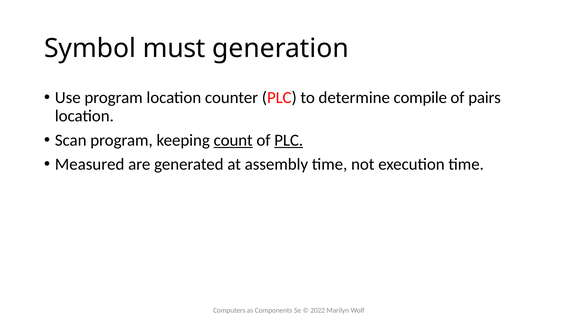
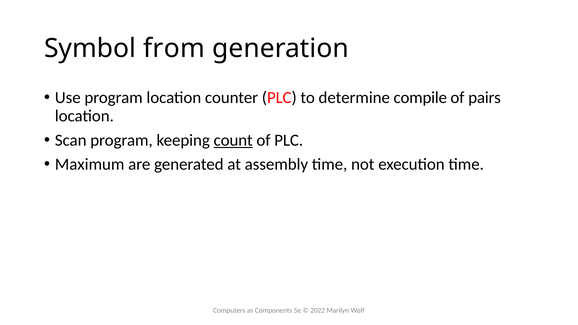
must: must -> from (174, 49)
PLC underline: present -> none (289, 140)
Measured: Measured -> Maximum (90, 164)
